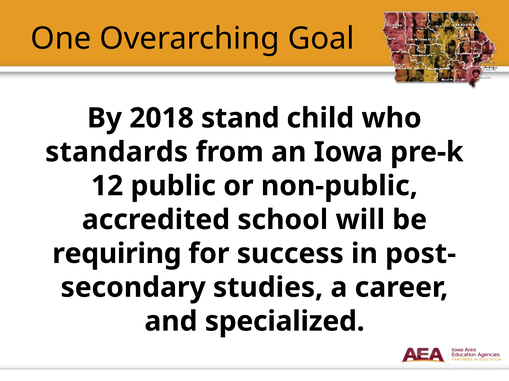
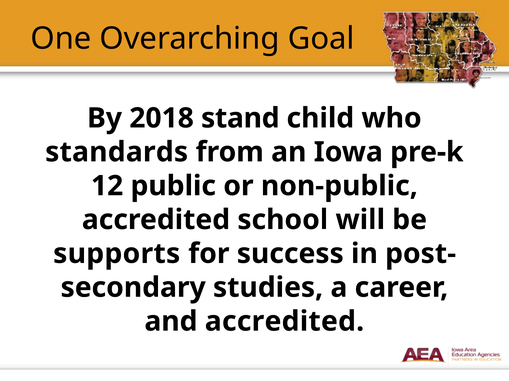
requiring: requiring -> supports (117, 254)
and specialized: specialized -> accredited (284, 322)
